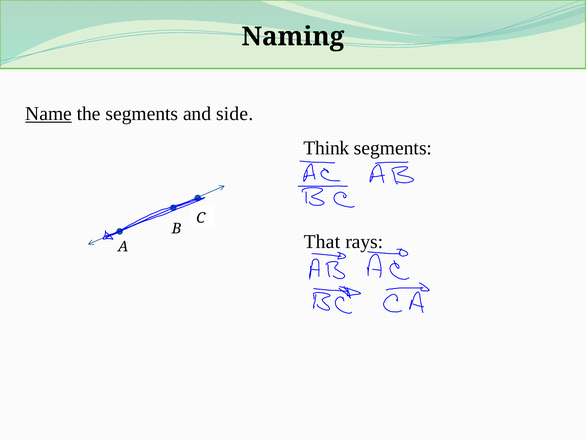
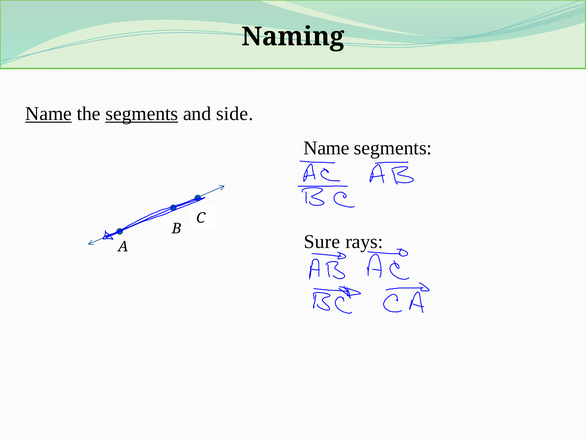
segments underline: none -> present (142, 114)
Think: Think -> Name (326, 148)
That: That -> Sure (322, 242)
